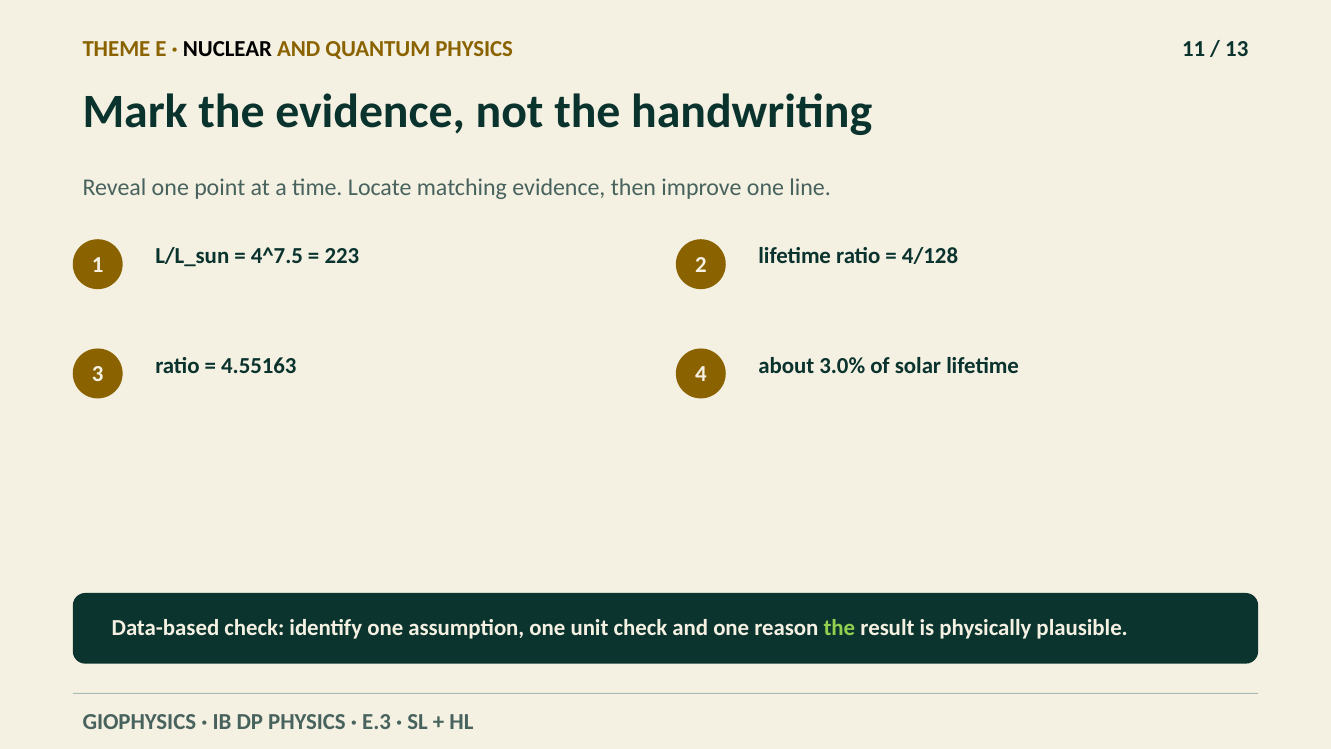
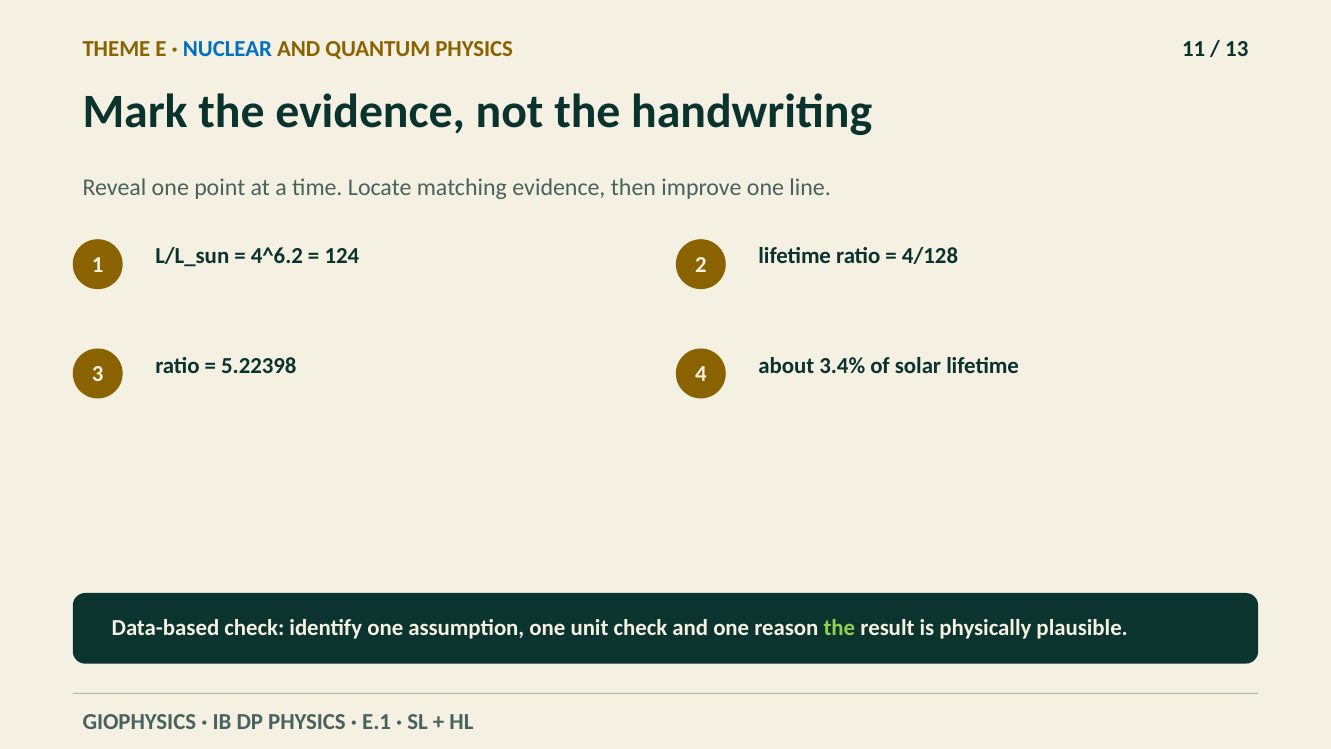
NUCLEAR colour: black -> blue (227, 49)
4^7.5: 4^7.5 -> 4^6.2 (277, 256)
223: 223 -> 124 (342, 256)
4.55163: 4.55163 -> 5.22398 (259, 365)
3.0%: 3.0% -> 3.4% (842, 365)
E.3: E.3 -> E.1 (377, 722)
